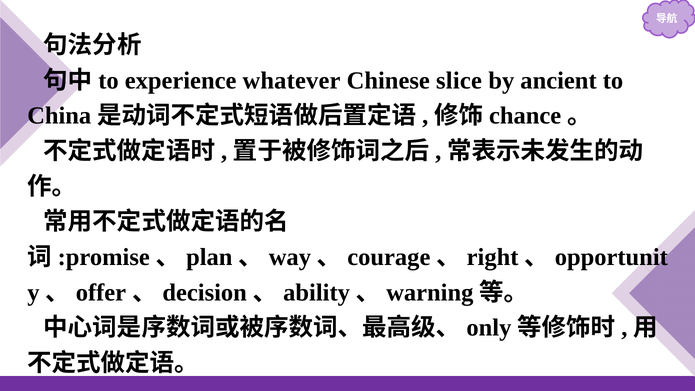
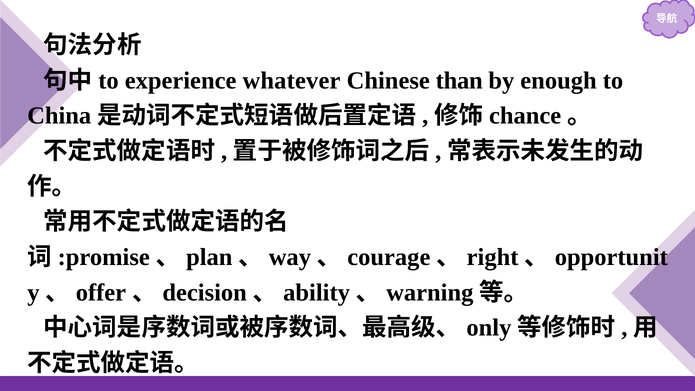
slice: slice -> than (459, 80)
ancient: ancient -> enough (559, 80)
